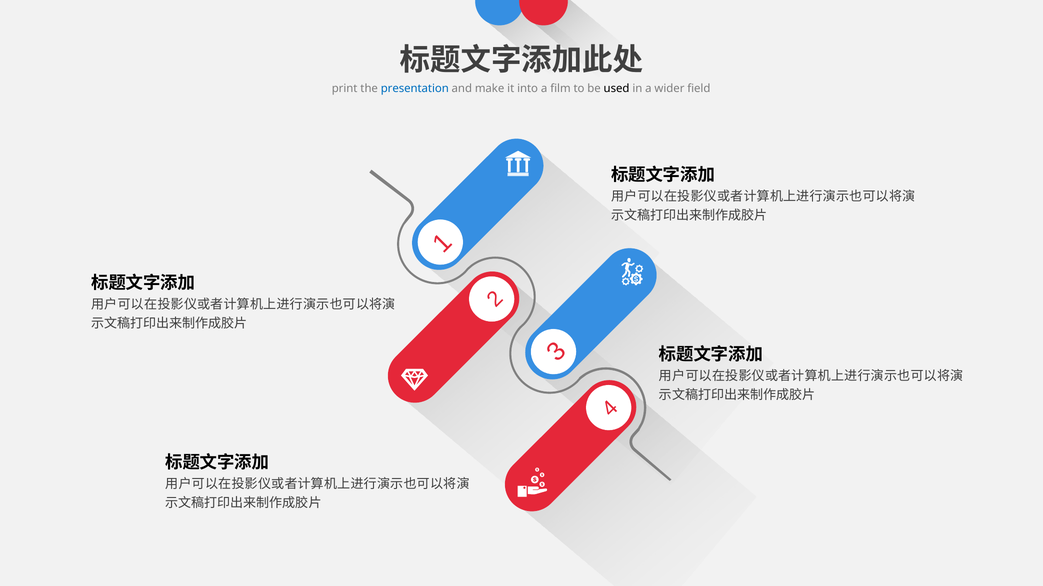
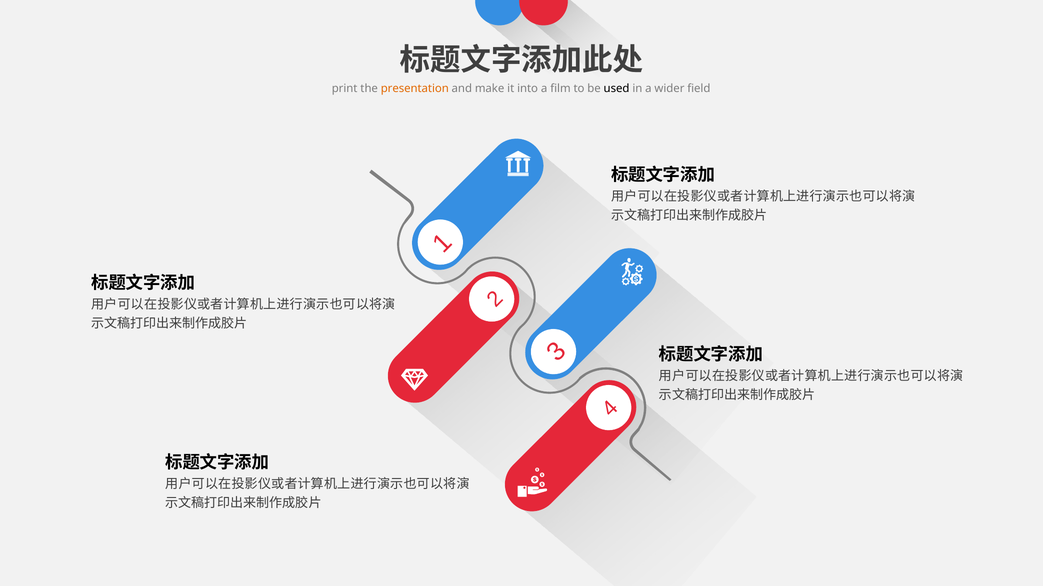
presentation colour: blue -> orange (415, 89)
